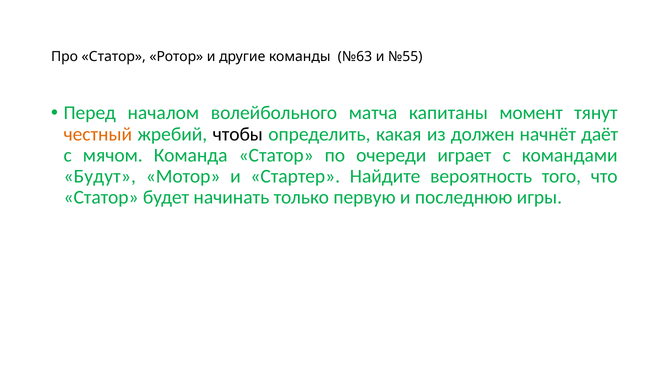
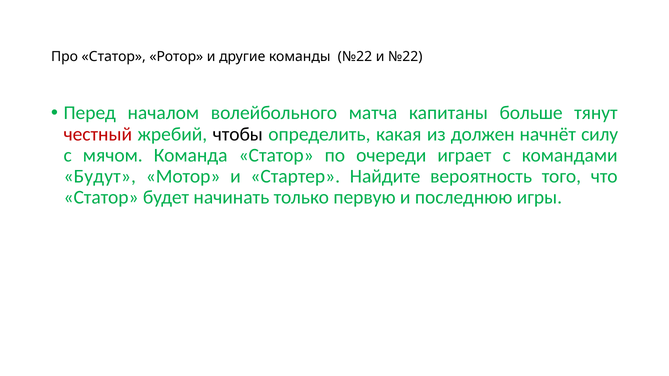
команды №63: №63 -> №22 (355, 57)
и №55: №55 -> №22 (405, 57)
момент: момент -> больше (531, 113)
честный colour: orange -> red (98, 134)
даёт: даёт -> силу (600, 134)
